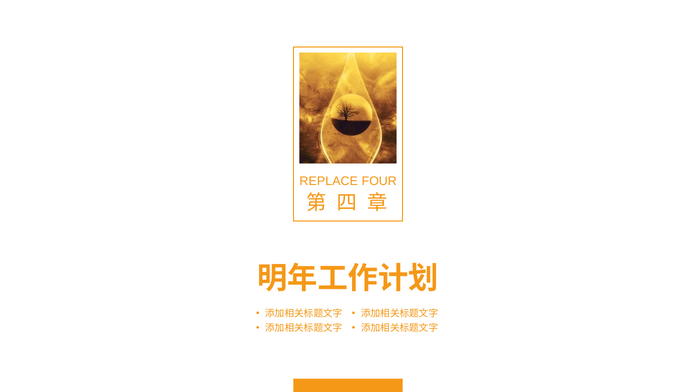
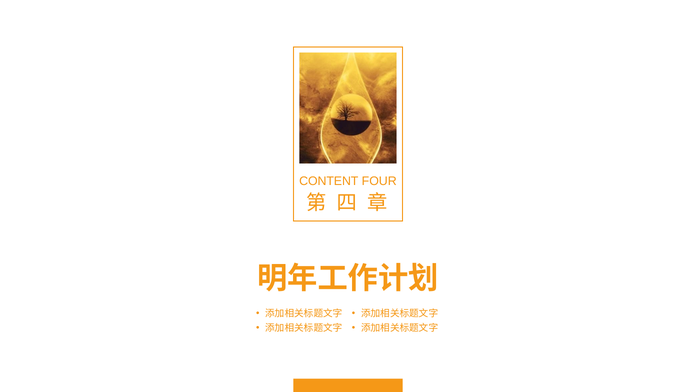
REPLACE: REPLACE -> CONTENT (329, 181)
